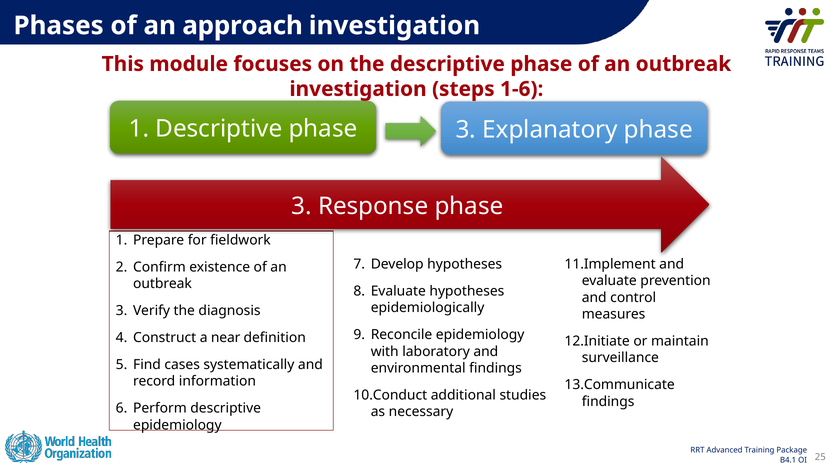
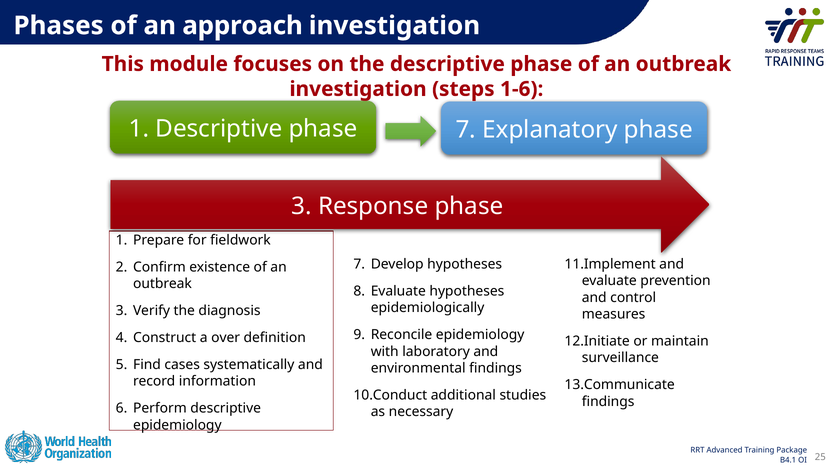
Descriptive phase 3: 3 -> 7 (466, 130)
near: near -> over (226, 338)
